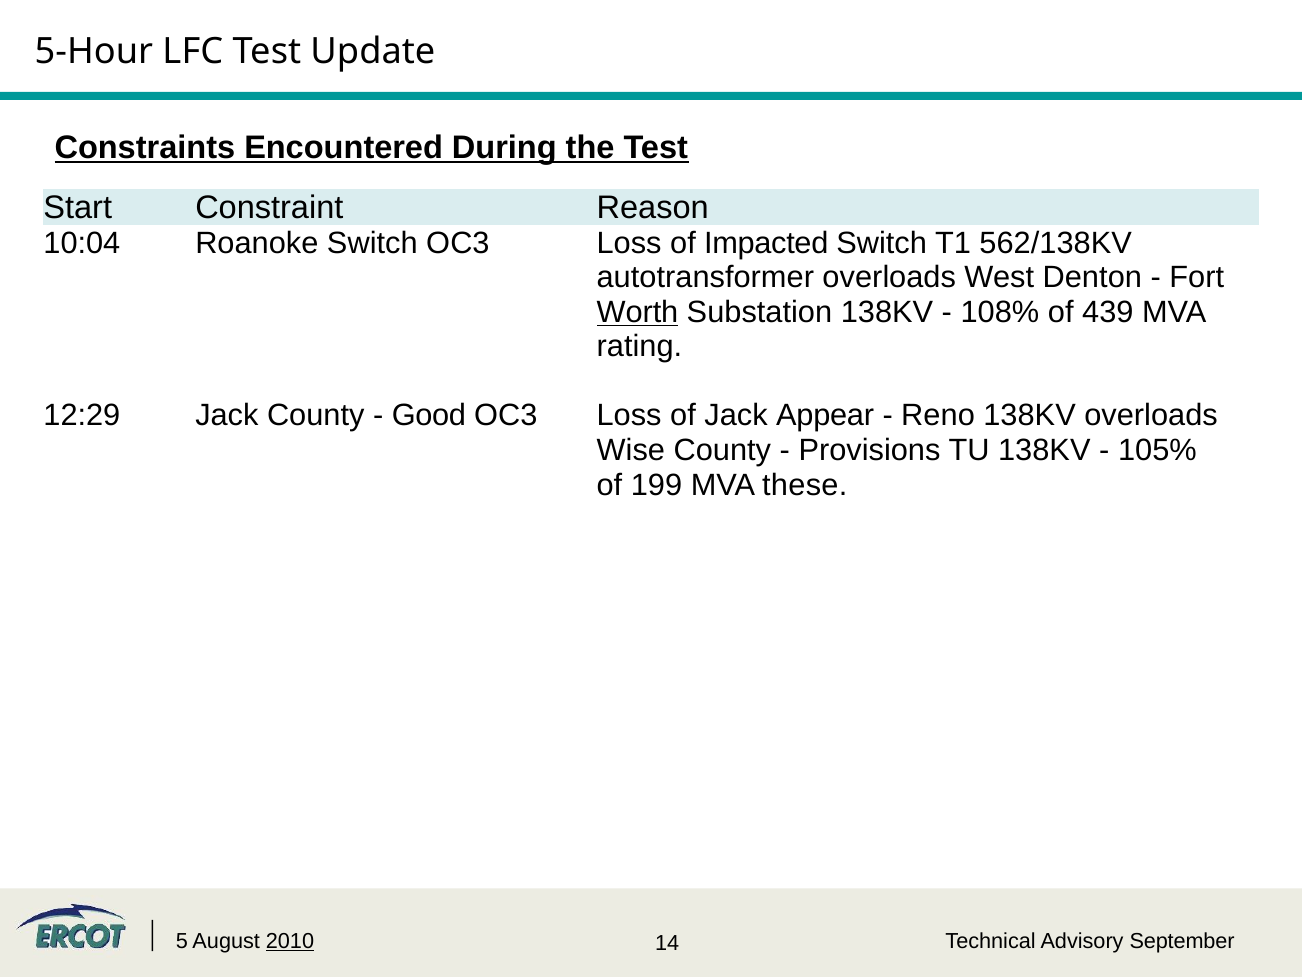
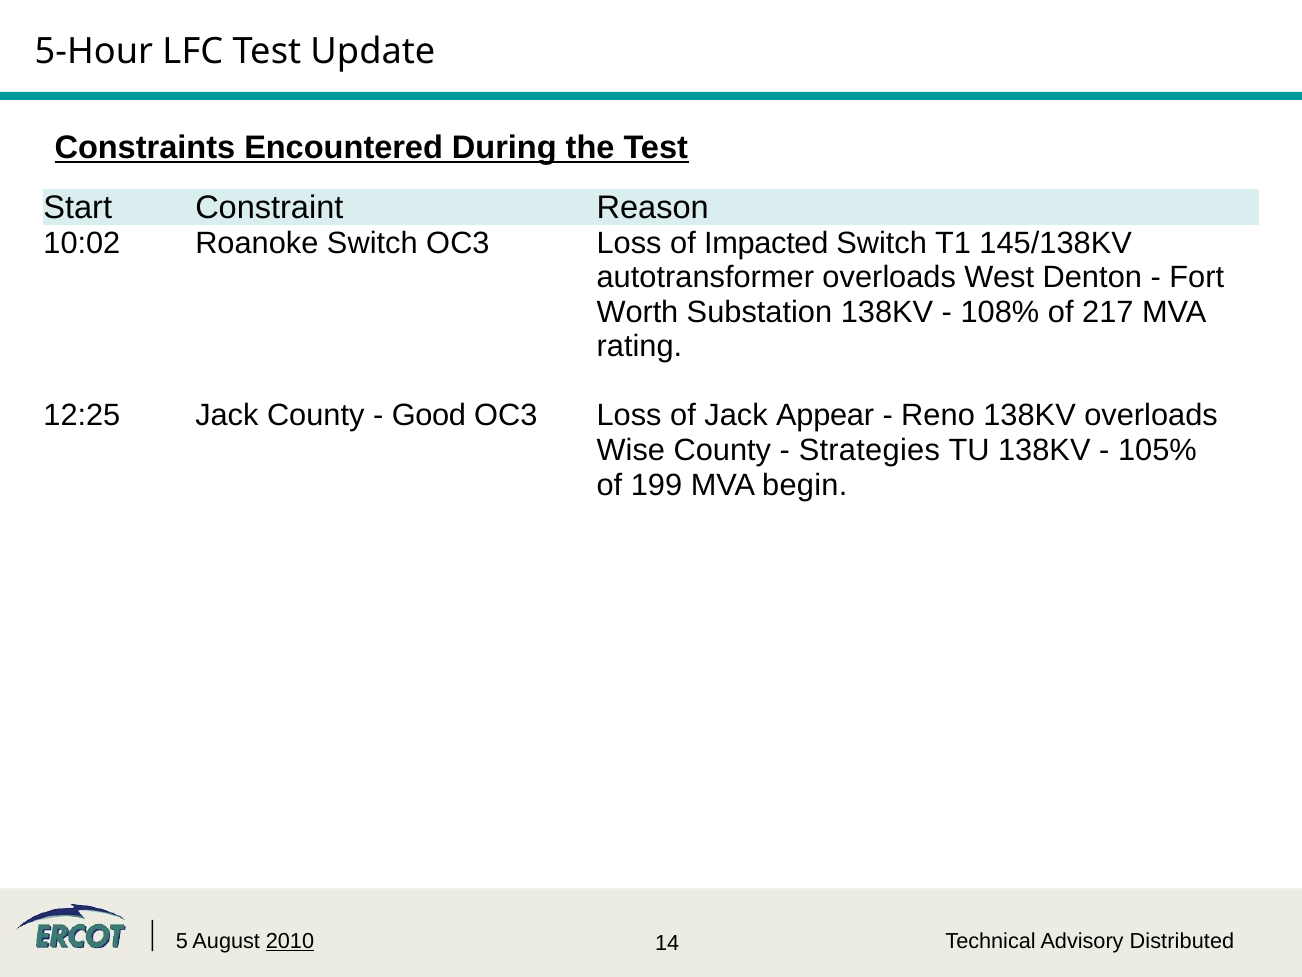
10:04: 10:04 -> 10:02 (82, 243)
562/138KV: 562/138KV -> 145/138KV (1056, 243)
Worth underline: present -> none (638, 312)
439: 439 -> 217 (1108, 312)
12:29: 12:29 -> 12:25 (82, 416)
Provisions: Provisions -> Strategies (869, 450)
these: these -> begin (805, 485)
September: September -> Distributed (1182, 941)
